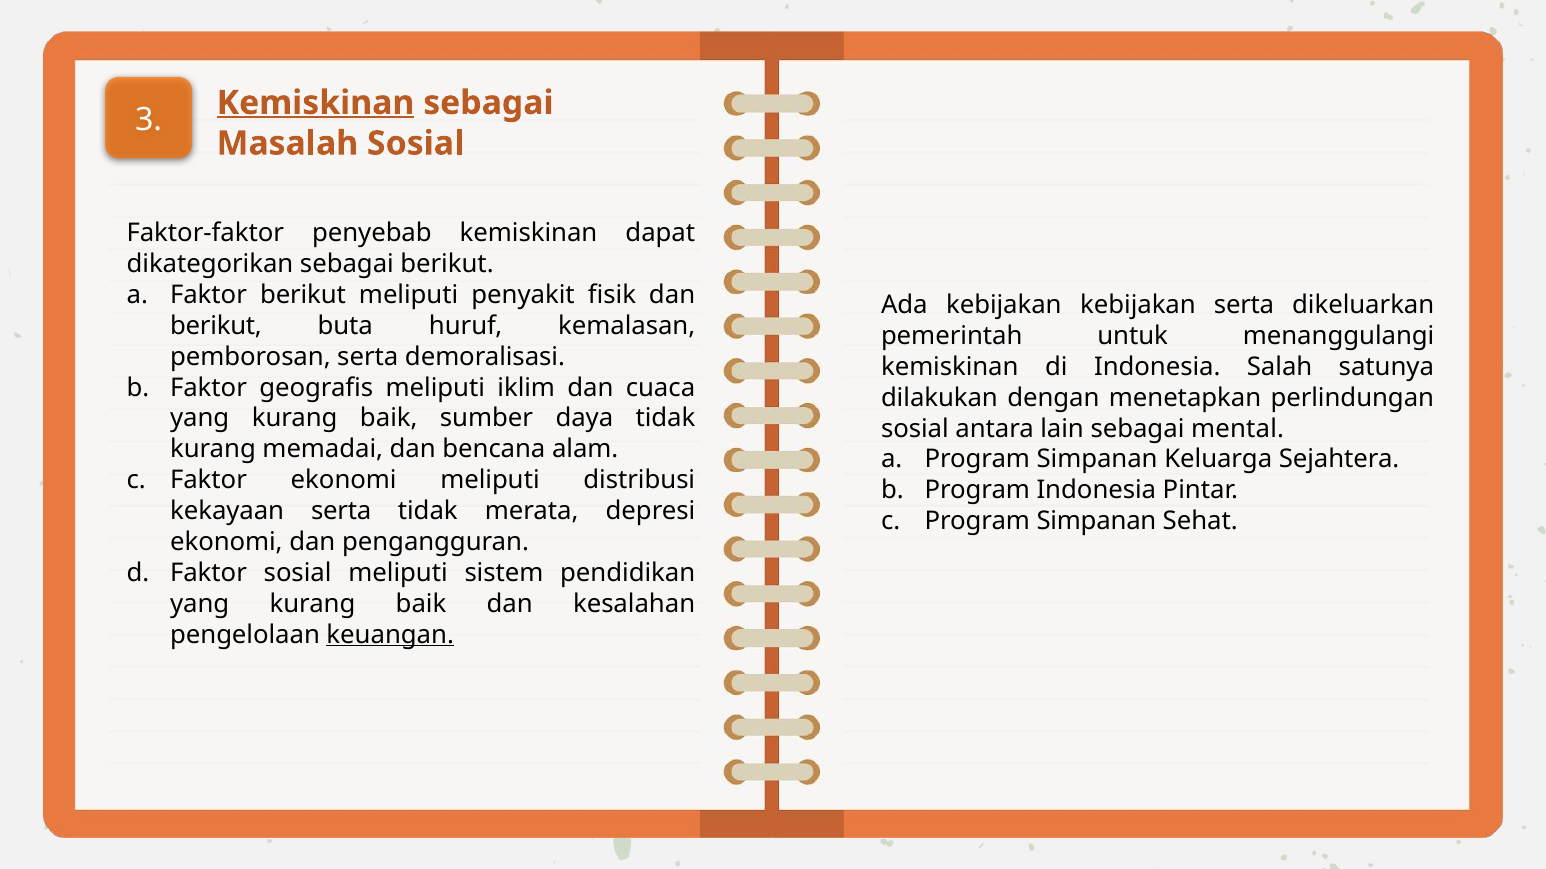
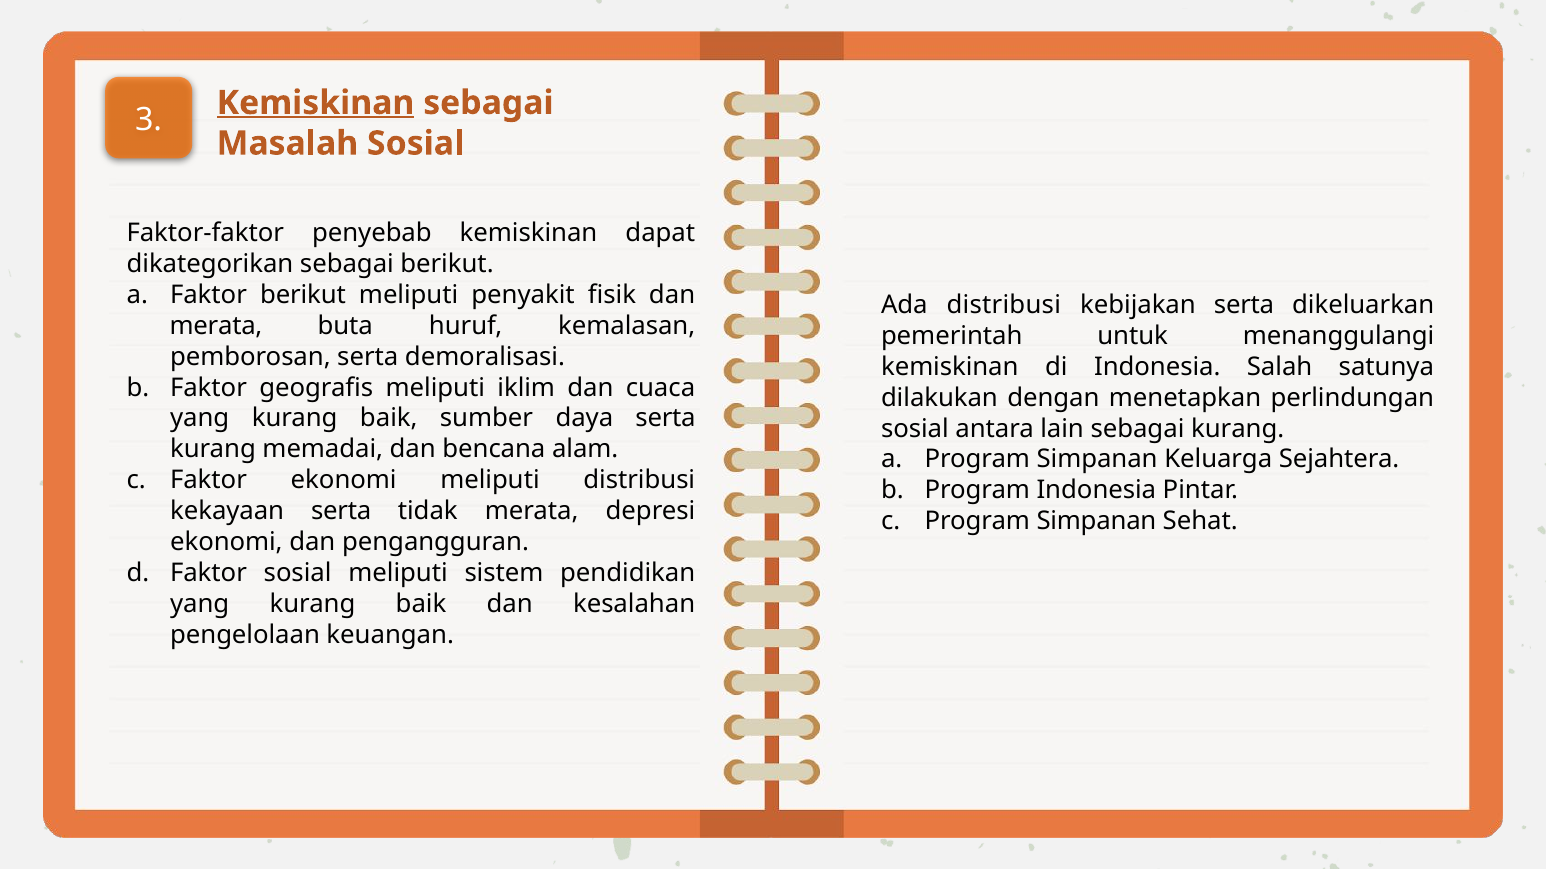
Ada kebijakan: kebijakan -> distribusi (1004, 305)
berikut: berikut -> merata (216, 326)
daya tidak: tidak -> serta (666, 419)
sebagai mental: mental -> kurang (1238, 429)
keuangan underline: present -> none (390, 635)
